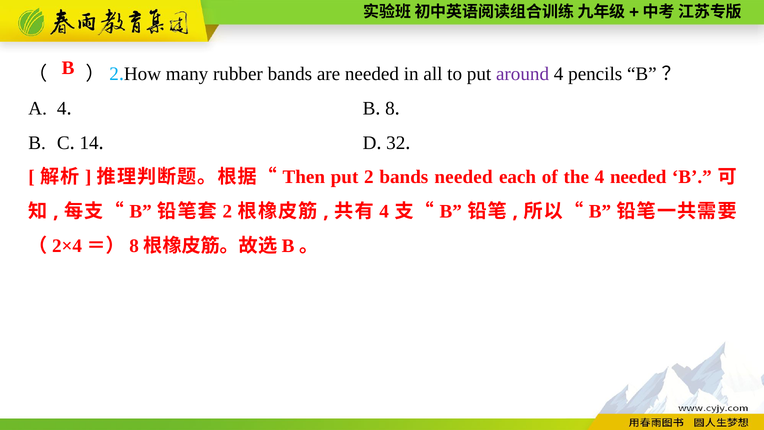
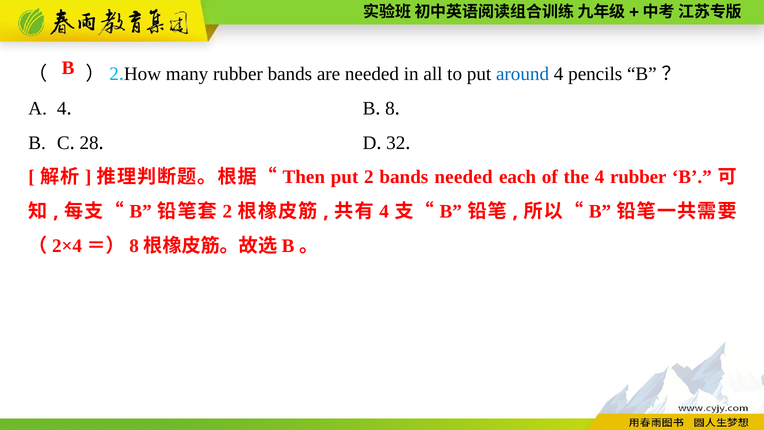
around colour: purple -> blue (523, 74)
14: 14 -> 28 (89, 143)
4 needed: needed -> rubber (638, 177)
